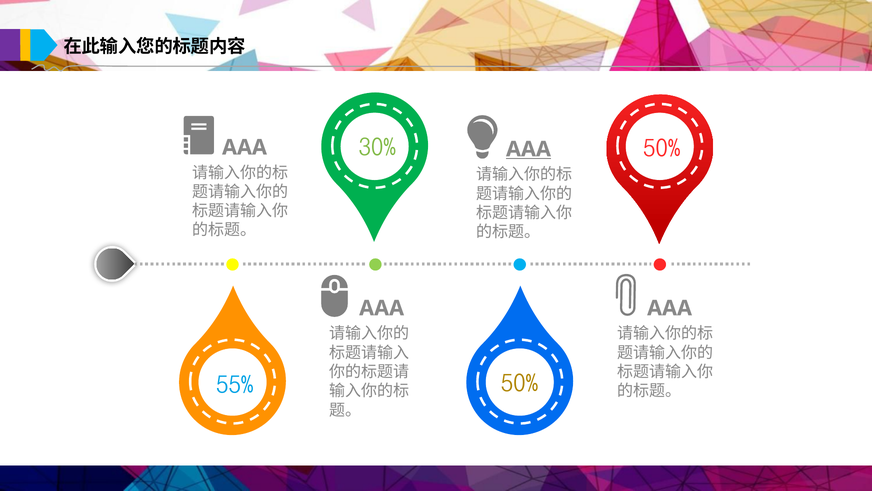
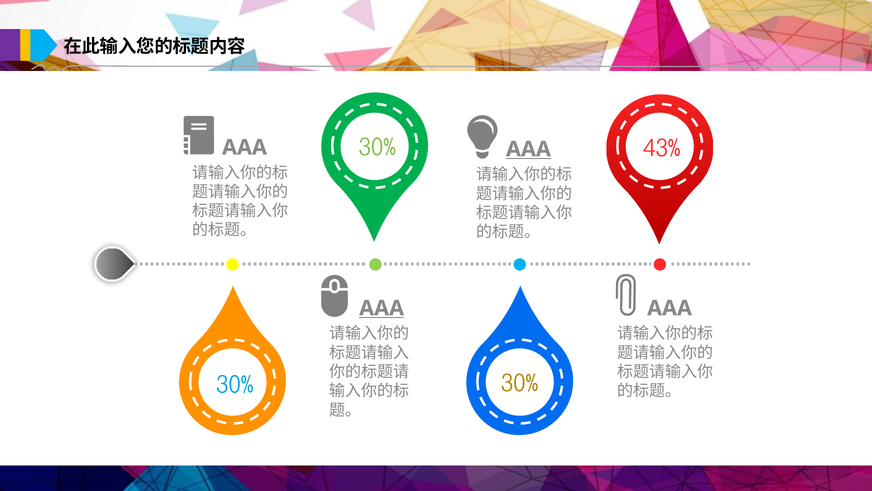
50%: 50% -> 43% (662, 148)
AAA underline: none -> present (382, 308)
50%: 50% -> 30% (519, 383)
55%: 55% -> 30% (235, 385)
